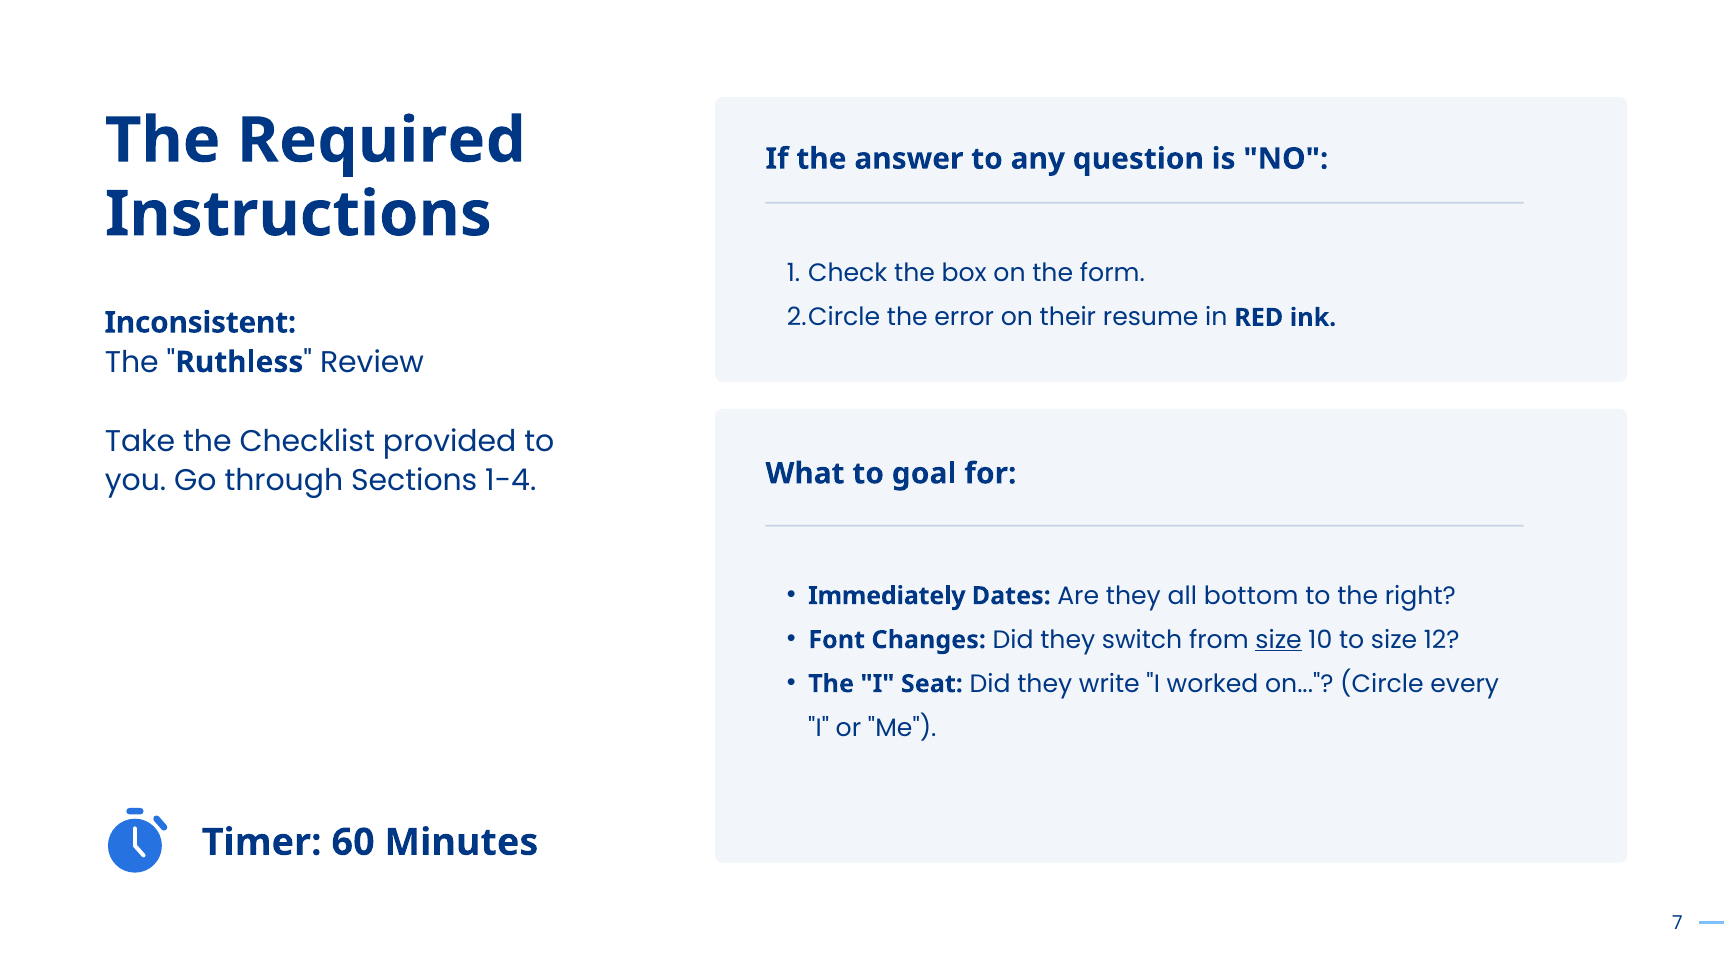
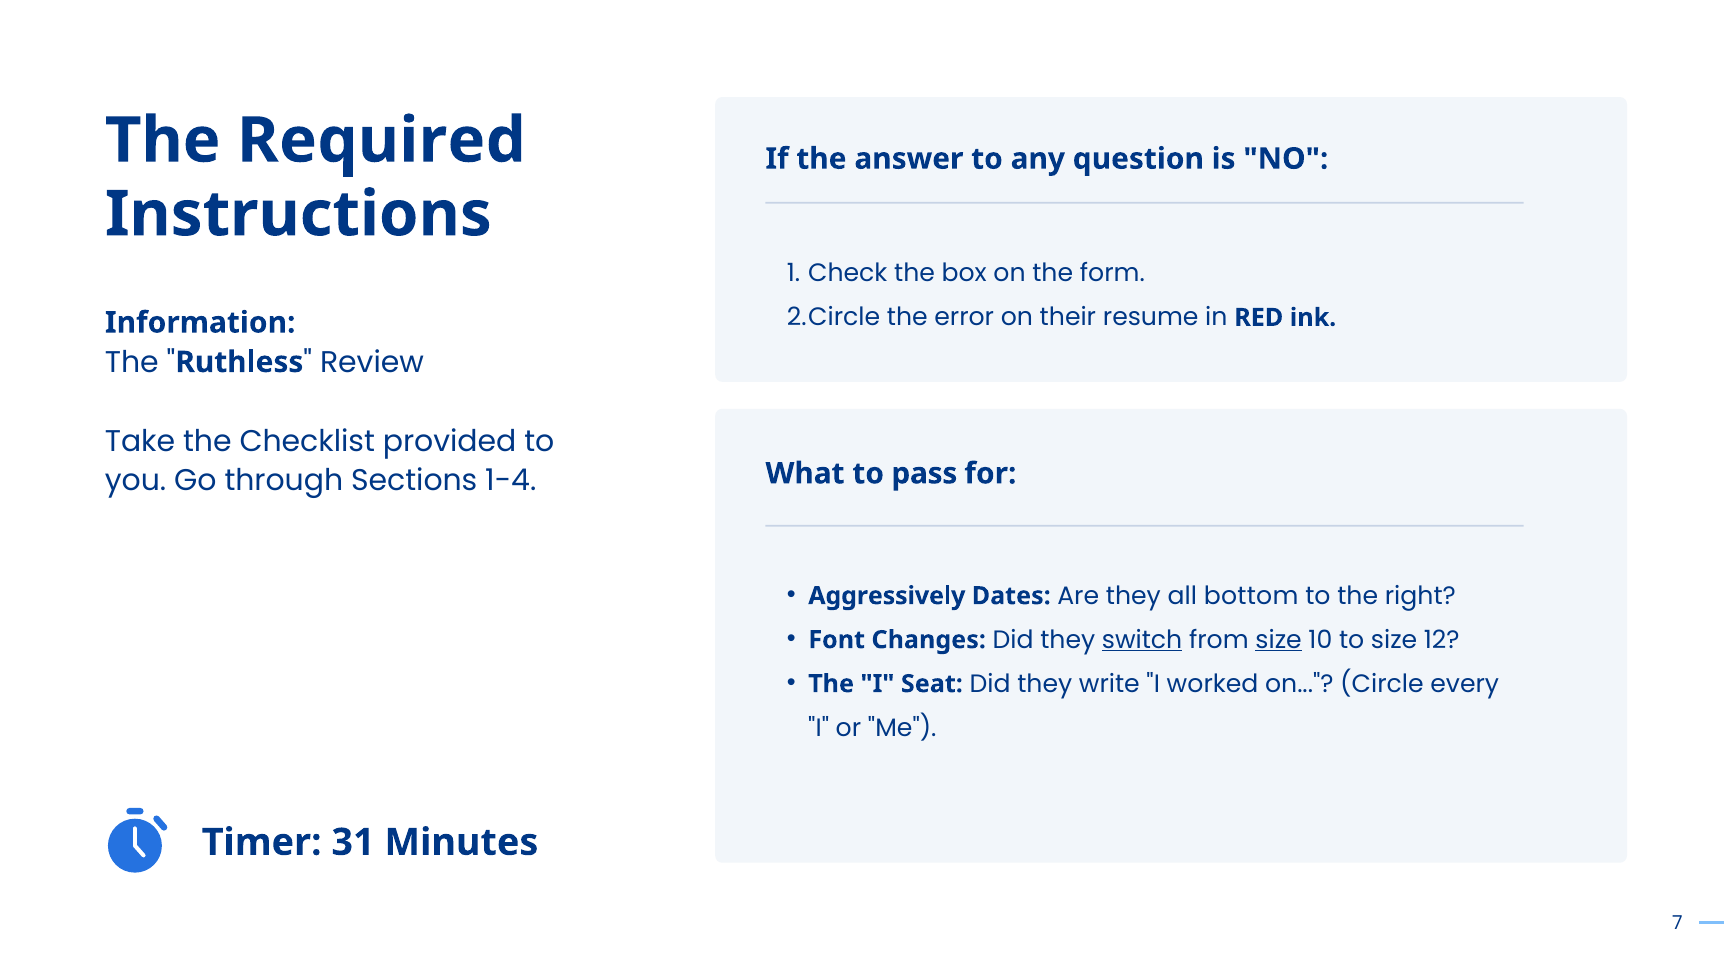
Inconsistent: Inconsistent -> Information (200, 323)
goal: goal -> pass (924, 473)
Immediately: Immediately -> Aggressively (887, 596)
switch underline: none -> present (1142, 640)
60: 60 -> 31 (353, 842)
